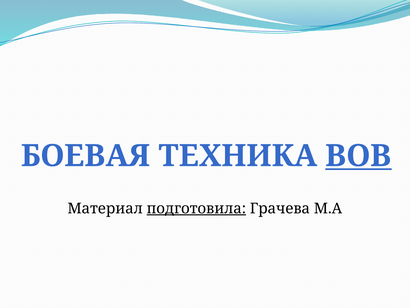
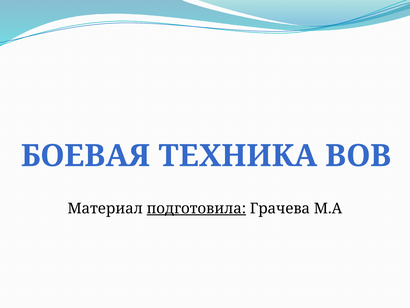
ВОВ underline: present -> none (358, 156)
